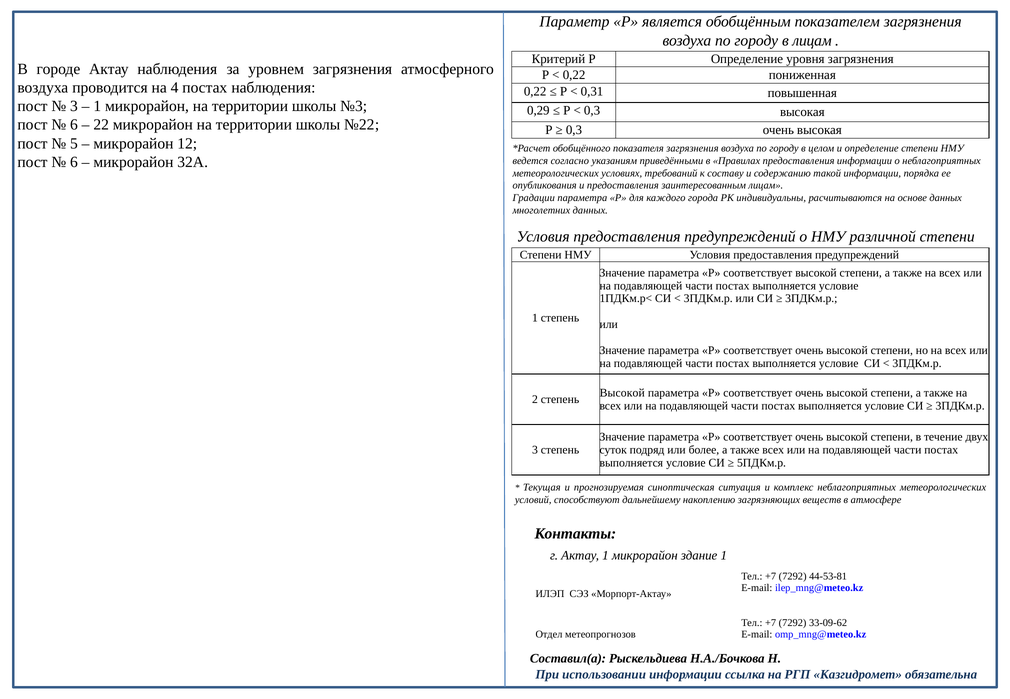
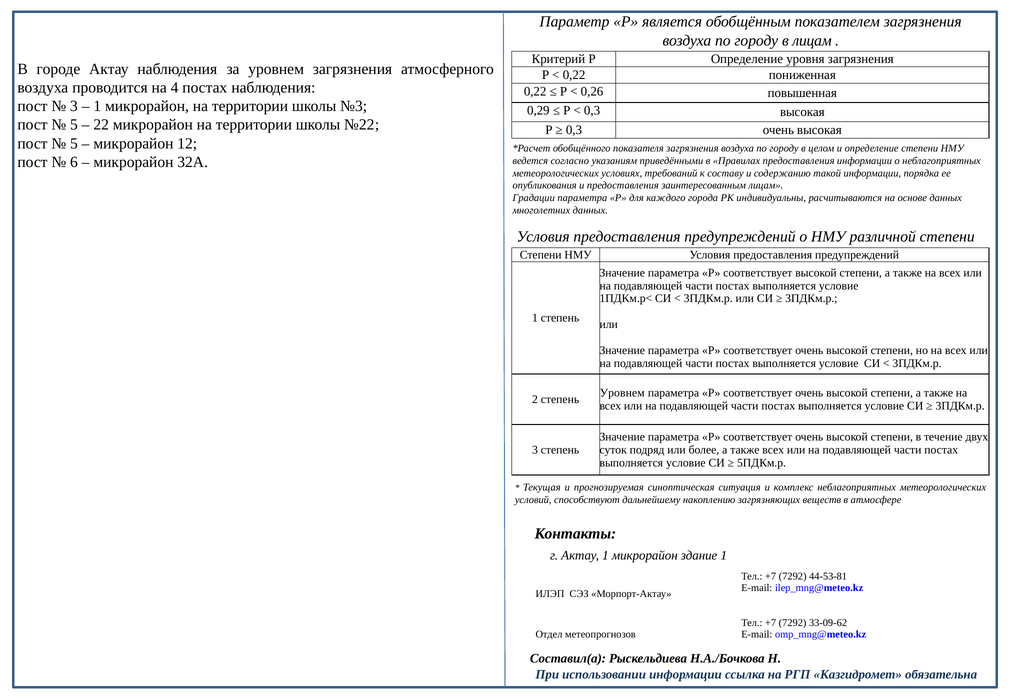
0,31: 0,31 -> 0,26 (592, 92)
6: 6 -> 5 (74, 125)
Высокой: Высокой -> Уровнем (622, 393)
